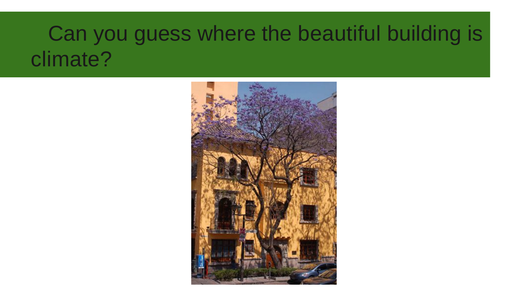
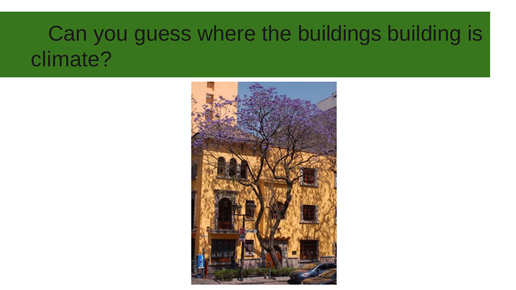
beautiful: beautiful -> buildings (340, 34)
